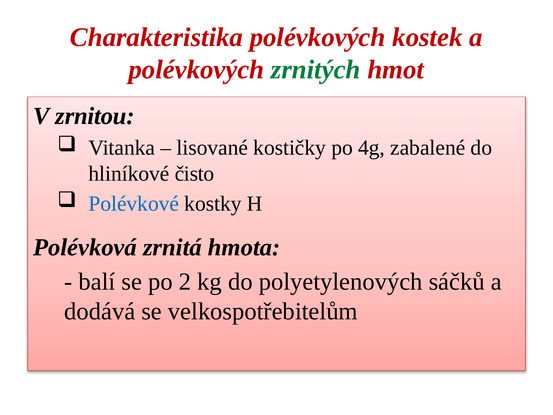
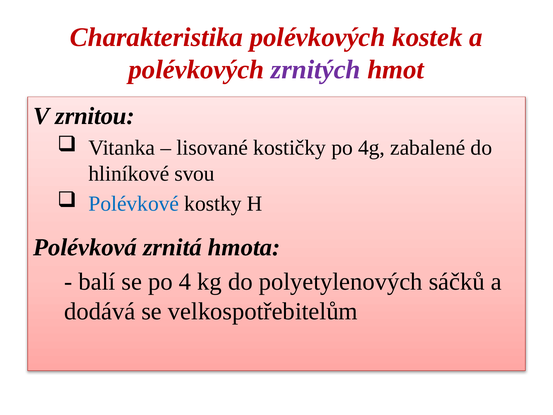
zrnitých colour: green -> purple (316, 70)
čisto: čisto -> svou (195, 173)
2: 2 -> 4 (185, 282)
